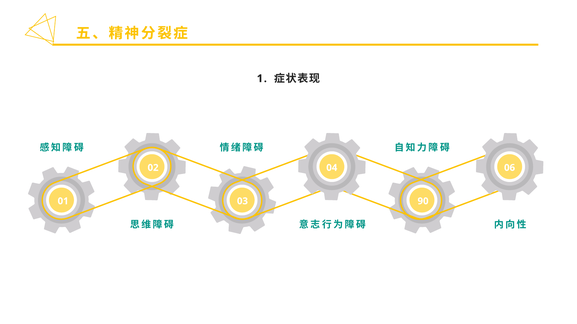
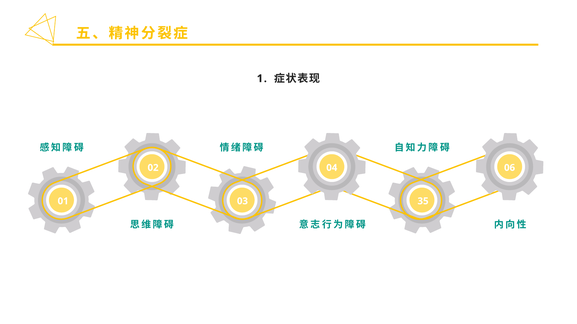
90: 90 -> 35 (423, 201)
